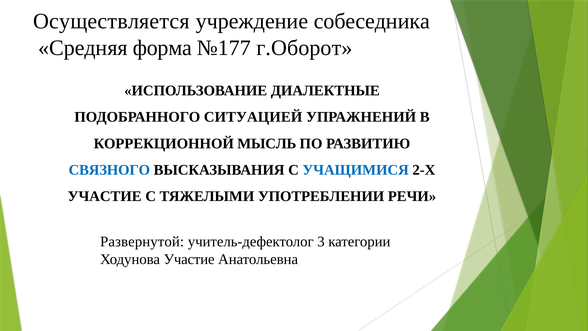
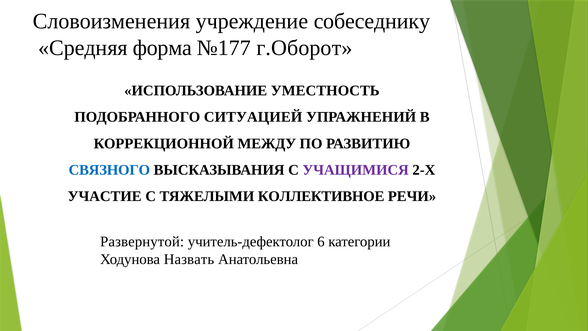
Осуществляется: Осуществляется -> Словоизменения (111, 21)
собеседника: собеседника -> собеседнику (372, 21)
ДИАЛЕКТНЫЕ: ДИАЛЕКТНЫЕ -> УМЕСТНОСТЬ (325, 90)
МЫСЛЬ: МЫСЛЬ -> МЕЖДУ (267, 143)
УЧАЩИМИСЯ colour: blue -> purple (356, 170)
УПОТРЕБЛЕНИИ: УПОТРЕБЛЕНИИ -> КОЛЛЕКТИВНОЕ (321, 196)
3: 3 -> 6 (321, 241)
Ходунова Участие: Участие -> Назвать (189, 259)
